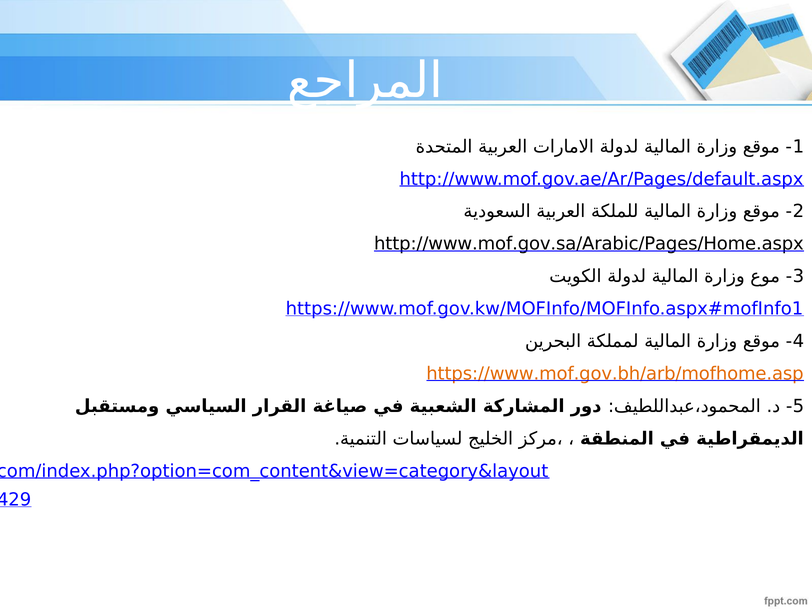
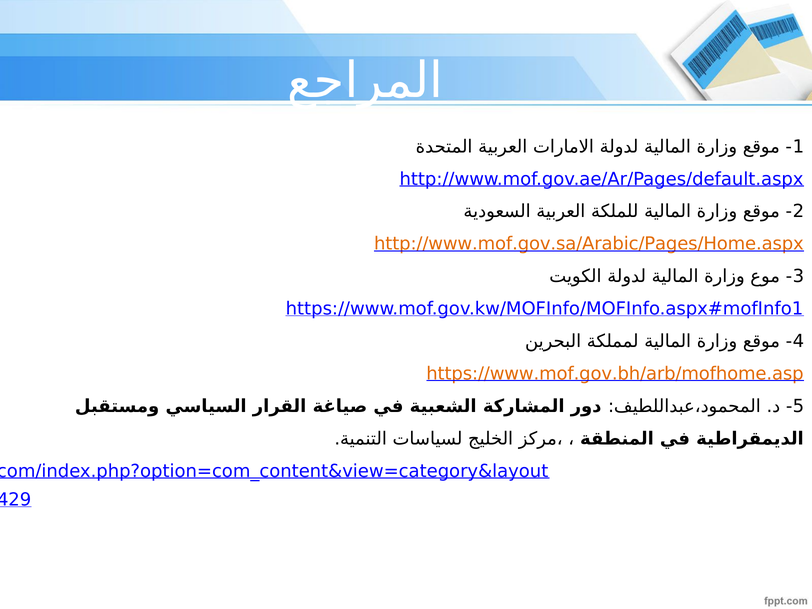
http://www.mof.gov.sa/Arabic/Pages/Home.aspx colour: black -> orange (589, 244)
